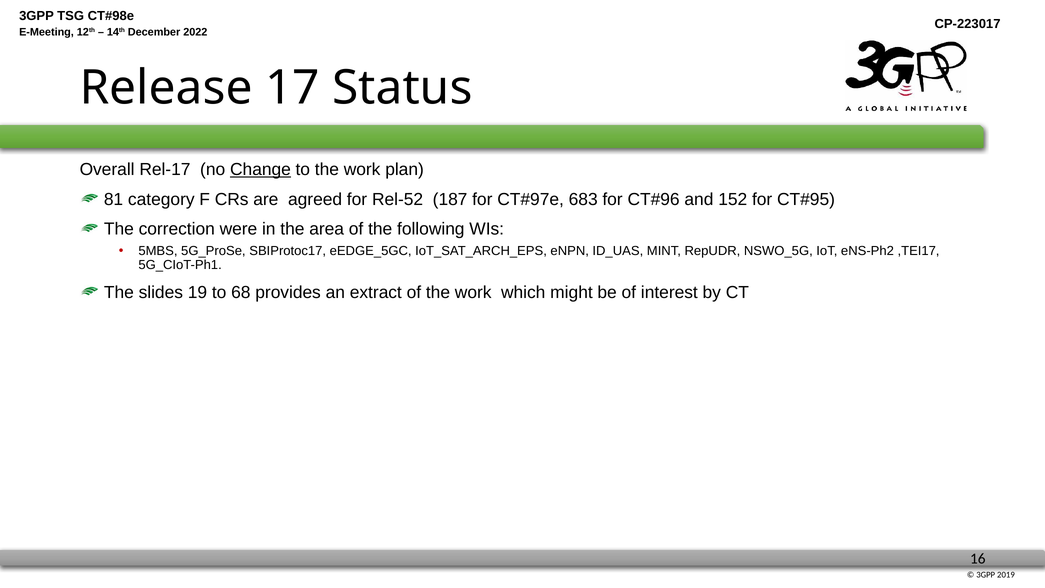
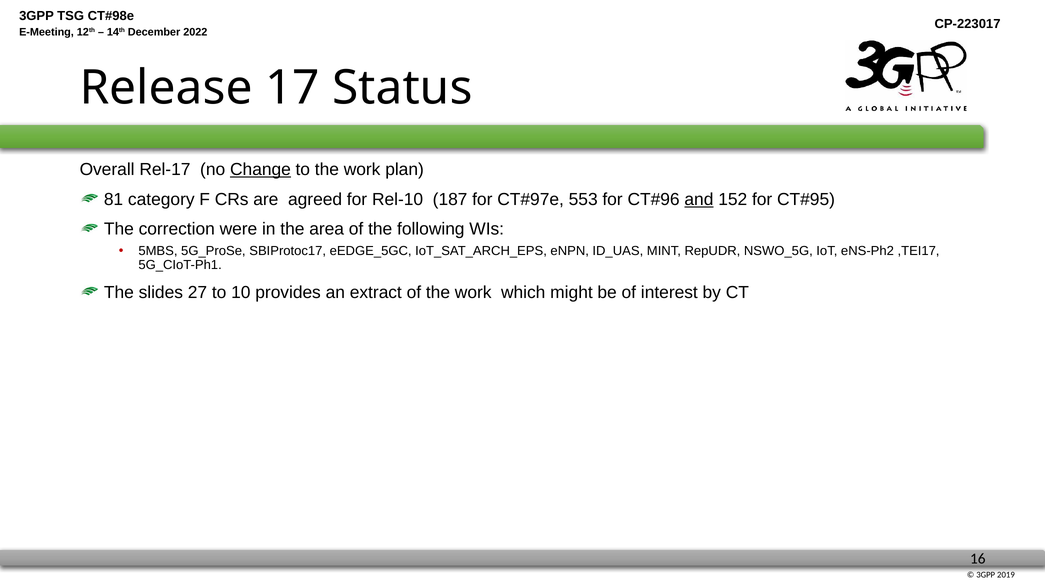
Rel-52: Rel-52 -> Rel-10 (398, 199)
683: 683 -> 553 (583, 199)
and underline: none -> present (699, 199)
19: 19 -> 27 (197, 292)
68: 68 -> 10 (241, 292)
